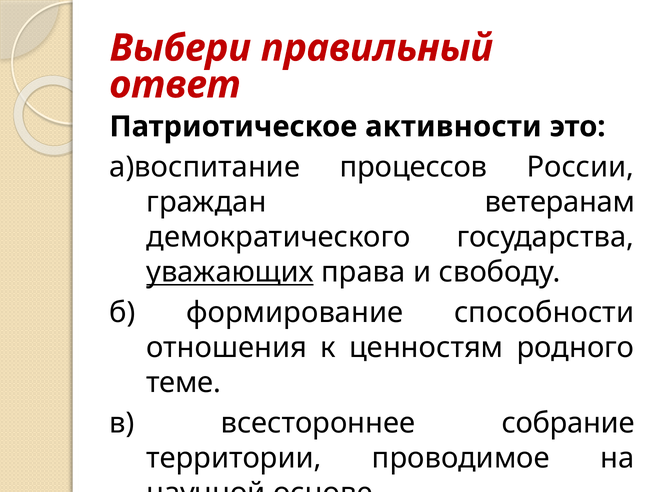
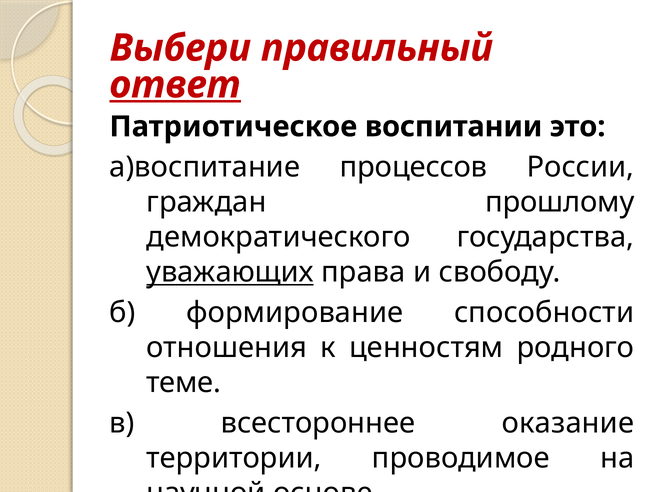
ответ underline: none -> present (175, 85)
активности: активности -> воспитании (454, 127)
ветеранам: ветеранам -> прошлому (560, 202)
собрание: собрание -> оказание (568, 423)
